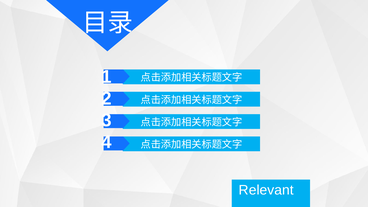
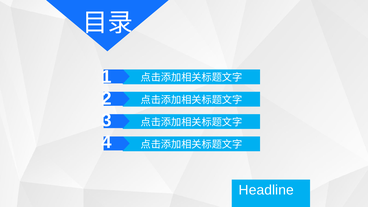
Relevant: Relevant -> Headline (266, 190)
